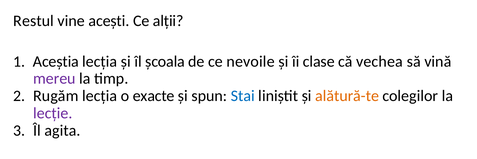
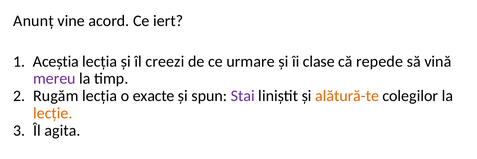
Restul: Restul -> Anunț (34, 21)
acești: acești -> acord (109, 21)
alții: alții -> iert (168, 21)
școala: școala -> creezi (165, 61)
nevoile: nevoile -> urmare (251, 61)
vechea: vechea -> repede (380, 61)
Stai colour: blue -> purple (243, 96)
lecție colour: purple -> orange (53, 113)
